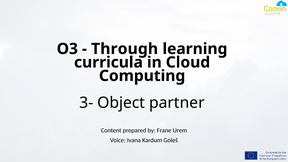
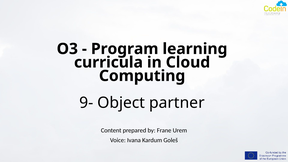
Through: Through -> Program (125, 49)
3-: 3- -> 9- (86, 103)
